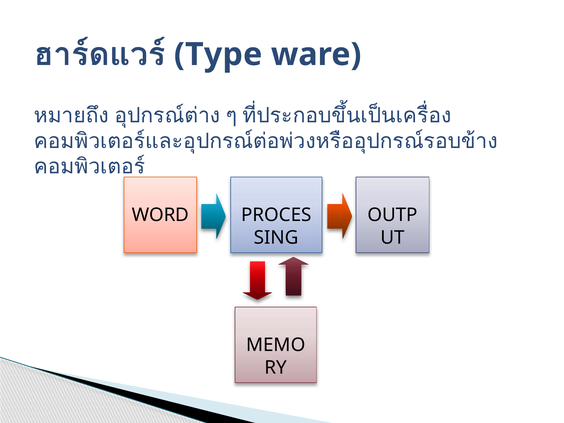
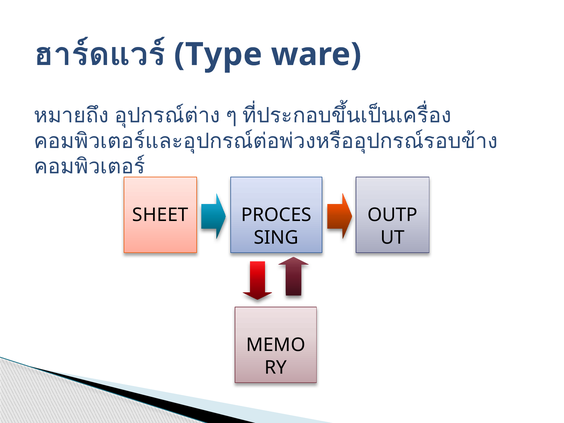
WORD: WORD -> SHEET (160, 215)
